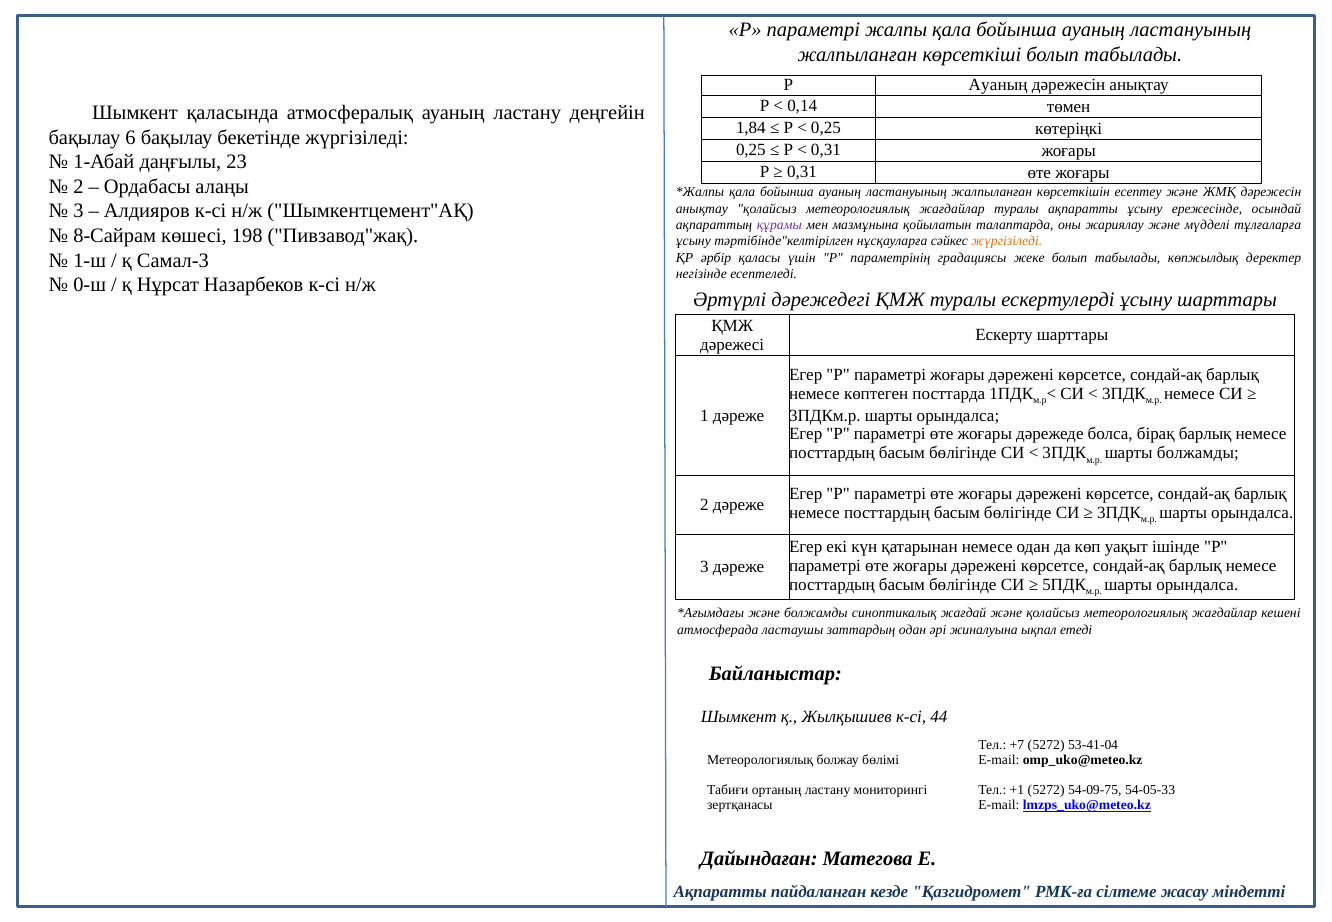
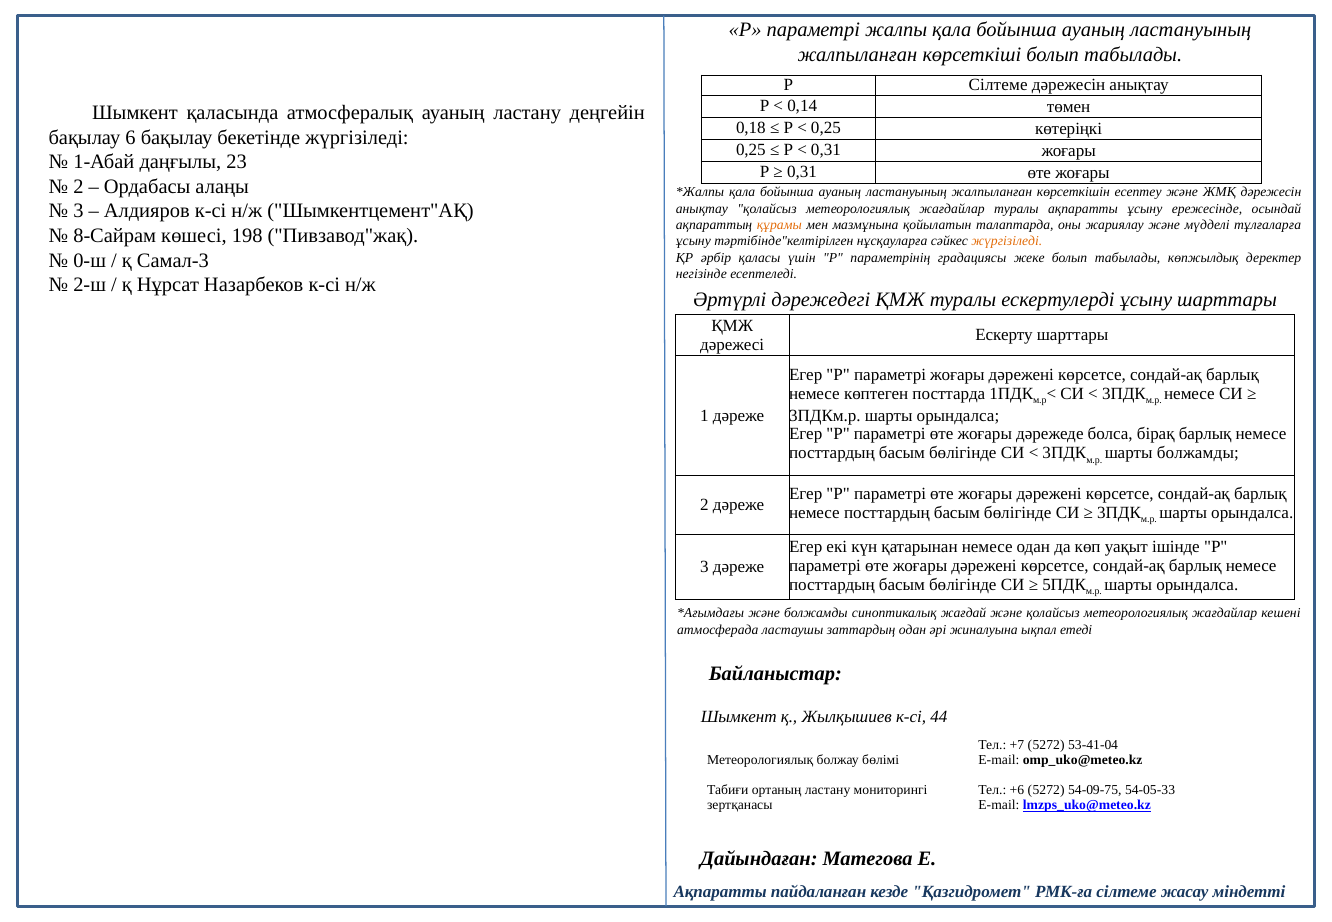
Р Ауаның: Ауаның -> Сілтеме (998, 85)
1,84: 1,84 -> 0,18 (751, 128)
құрамы colour: purple -> orange (779, 225)
1-ш: 1-ш -> 0-ш (90, 260)
0-ш: 0-ш -> 2-ш (90, 285)
+1: +1 -> +6 (1017, 790)
